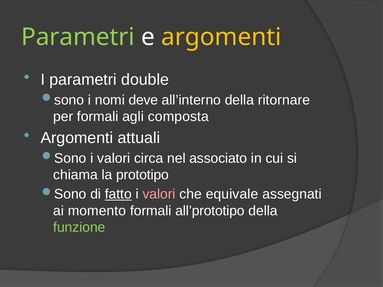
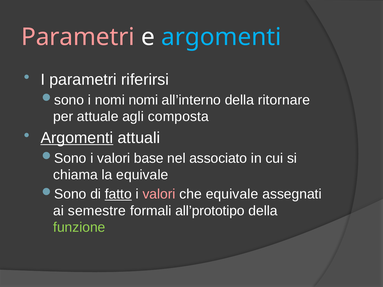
Parametri colour: light green -> pink (78, 37)
argomenti colour: yellow -> light blue (221, 37)
double: double -> riferirsi (145, 80)
nomi deve: deve -> nomi (143, 100)
per formali: formali -> attuale (98, 117)
Argomenti underline: none -> present (77, 138)
circa: circa -> base (149, 158)
la prototipo: prototipo -> equivale (142, 175)
momento: momento -> semestre (97, 211)
